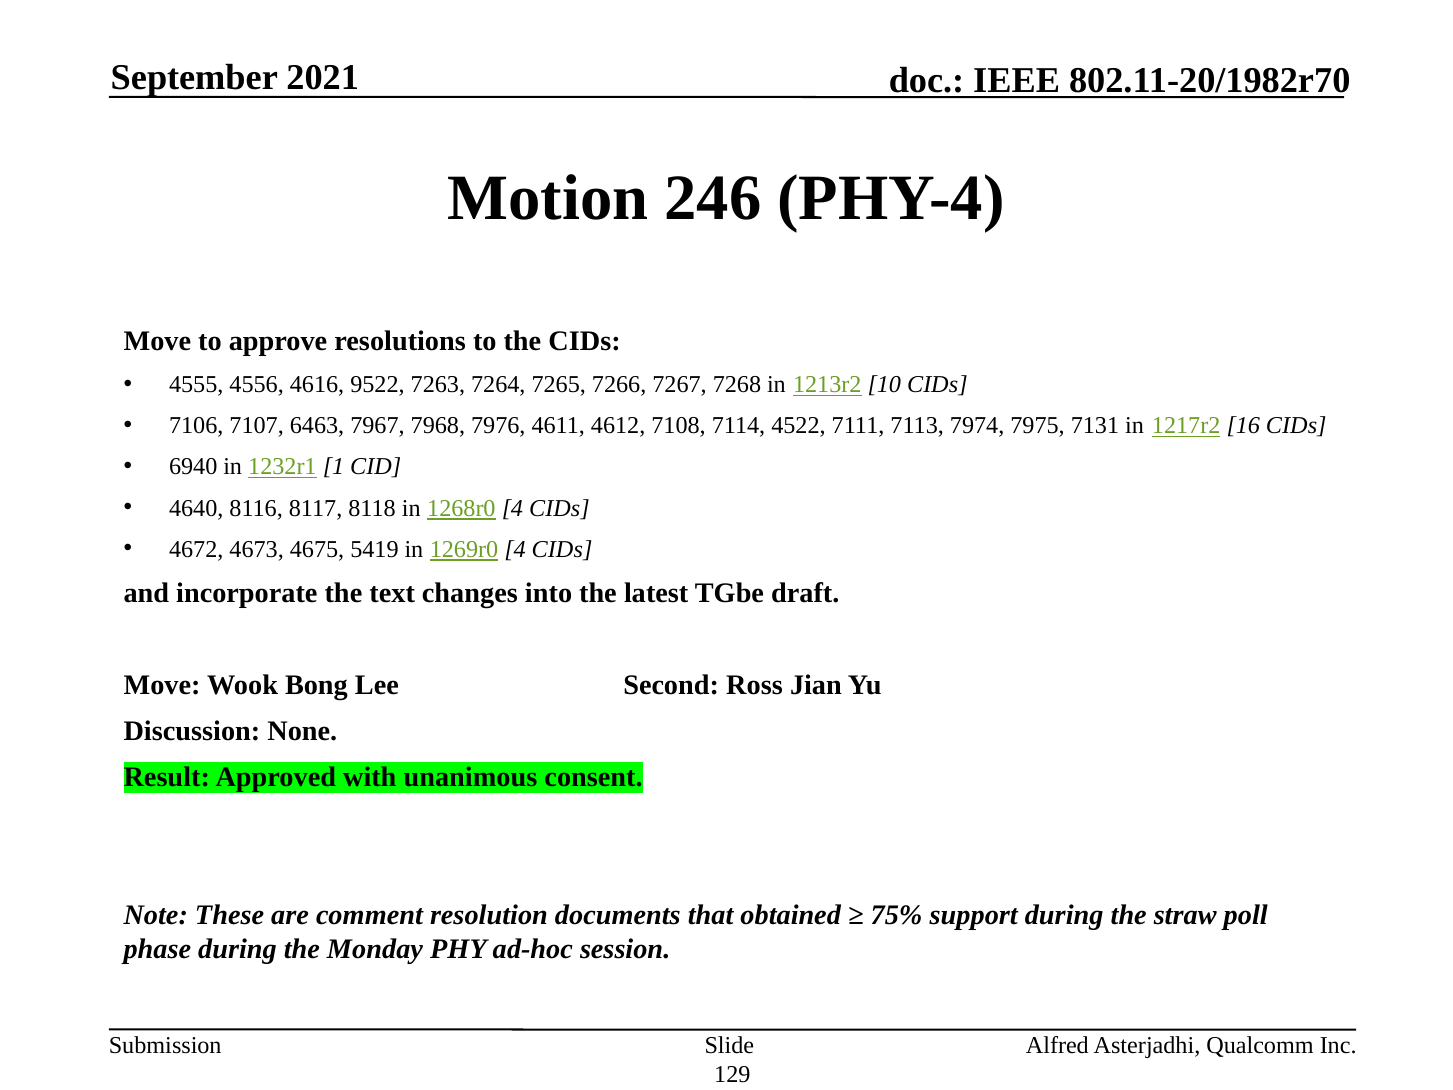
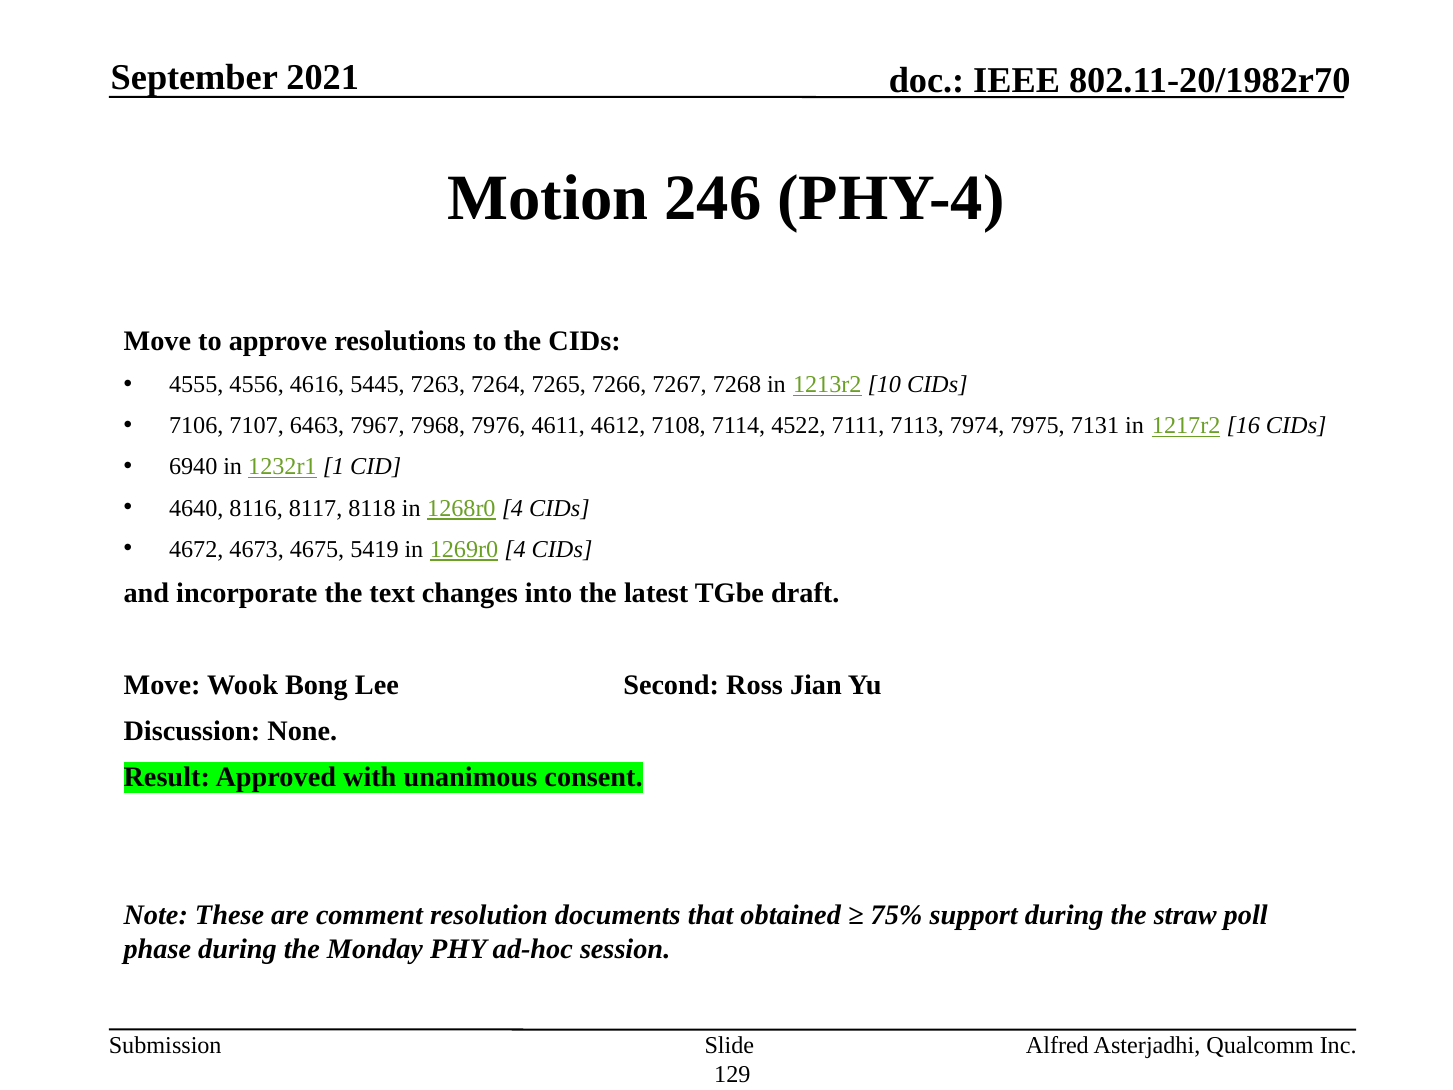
9522: 9522 -> 5445 (377, 384)
